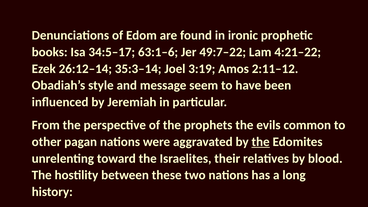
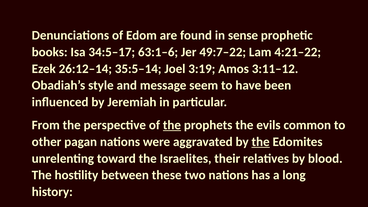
ironic: ironic -> sense (243, 35)
35:3–14: 35:3–14 -> 35:5–14 (138, 69)
2:11–12: 2:11–12 -> 3:11–12 (275, 69)
the underline: none -> present (172, 125)
